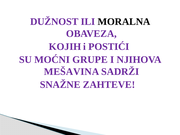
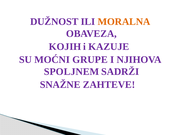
MORALNA colour: black -> orange (124, 22)
POSTIĆI: POSTIĆI -> KAZUJE (109, 47)
MEŠAVINA: MEŠAVINA -> SPOLJNEM (72, 72)
